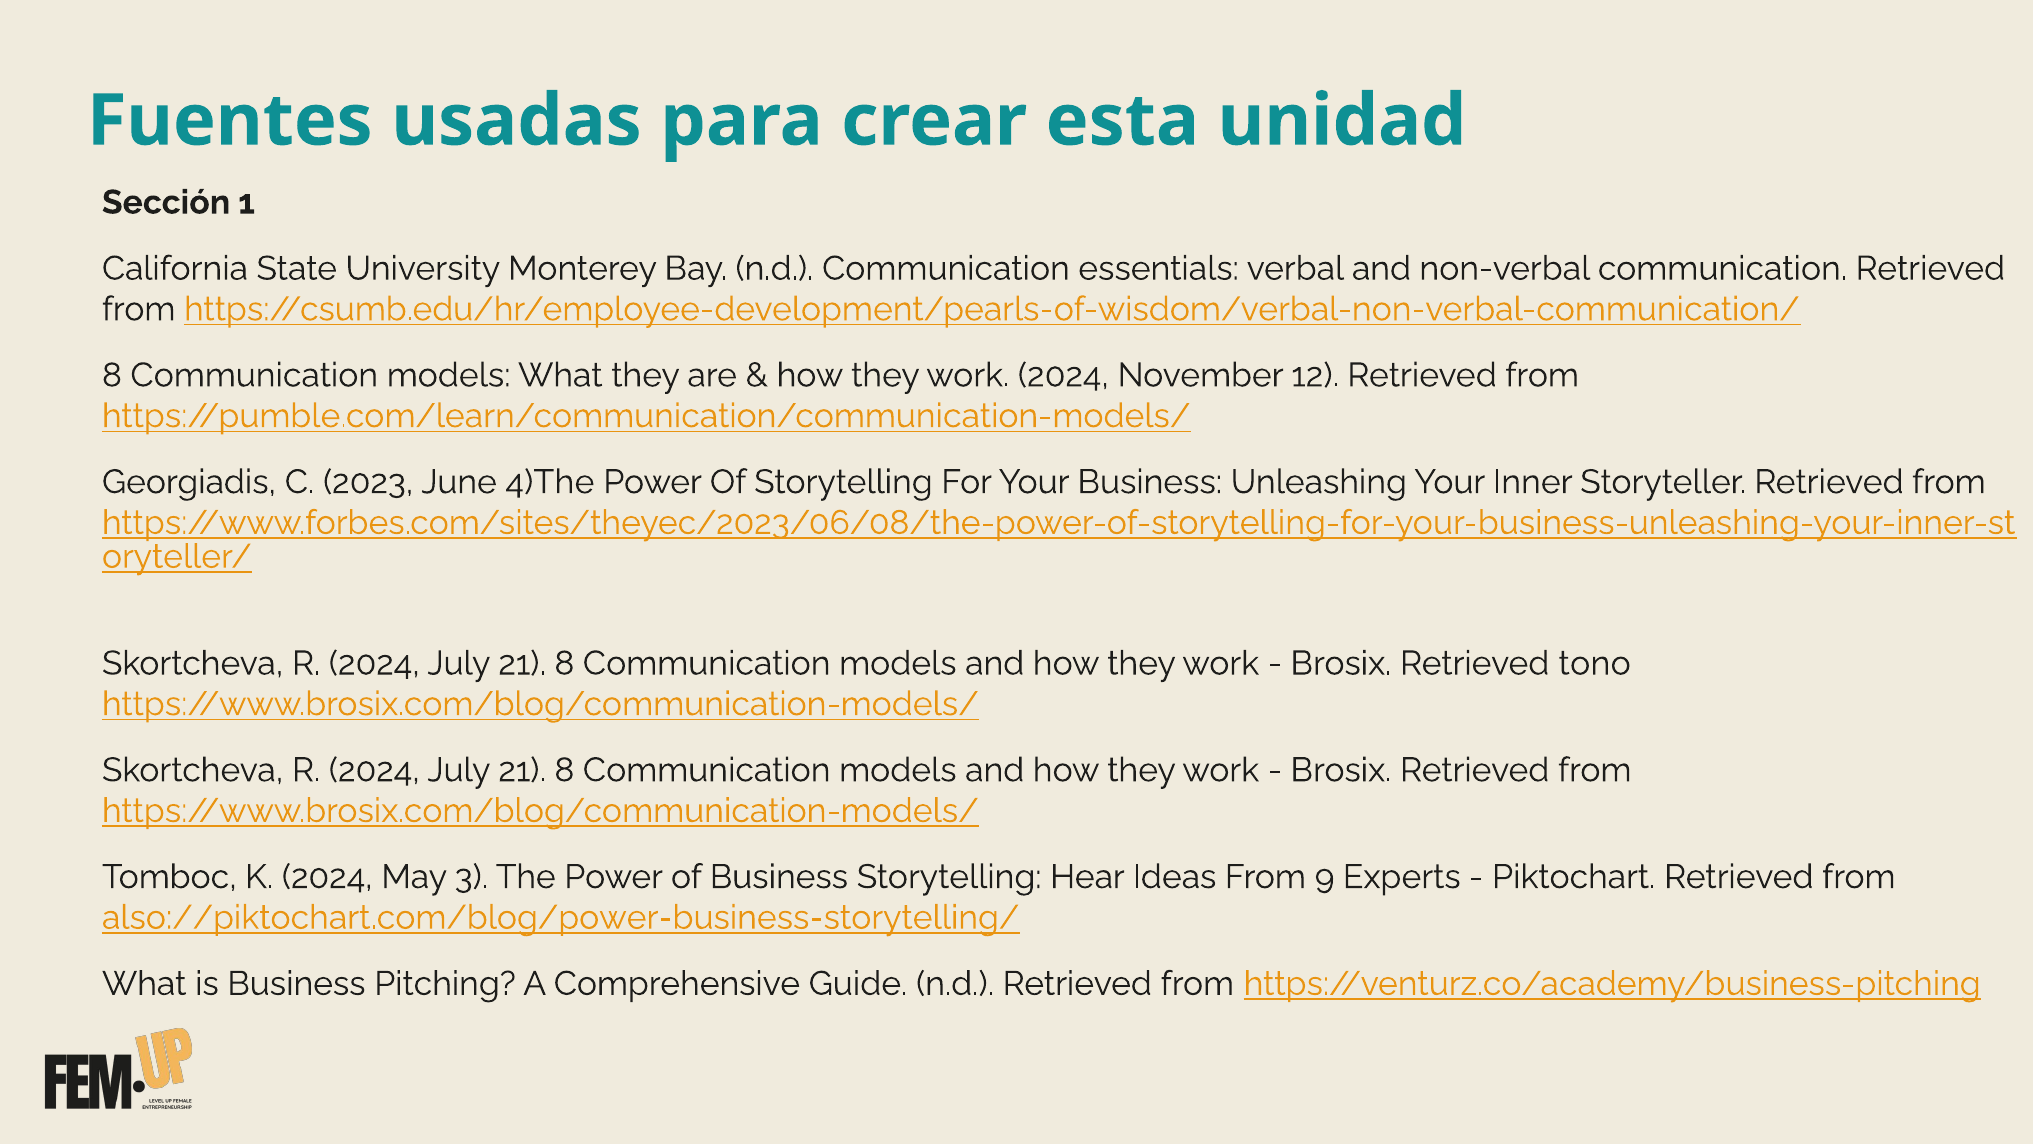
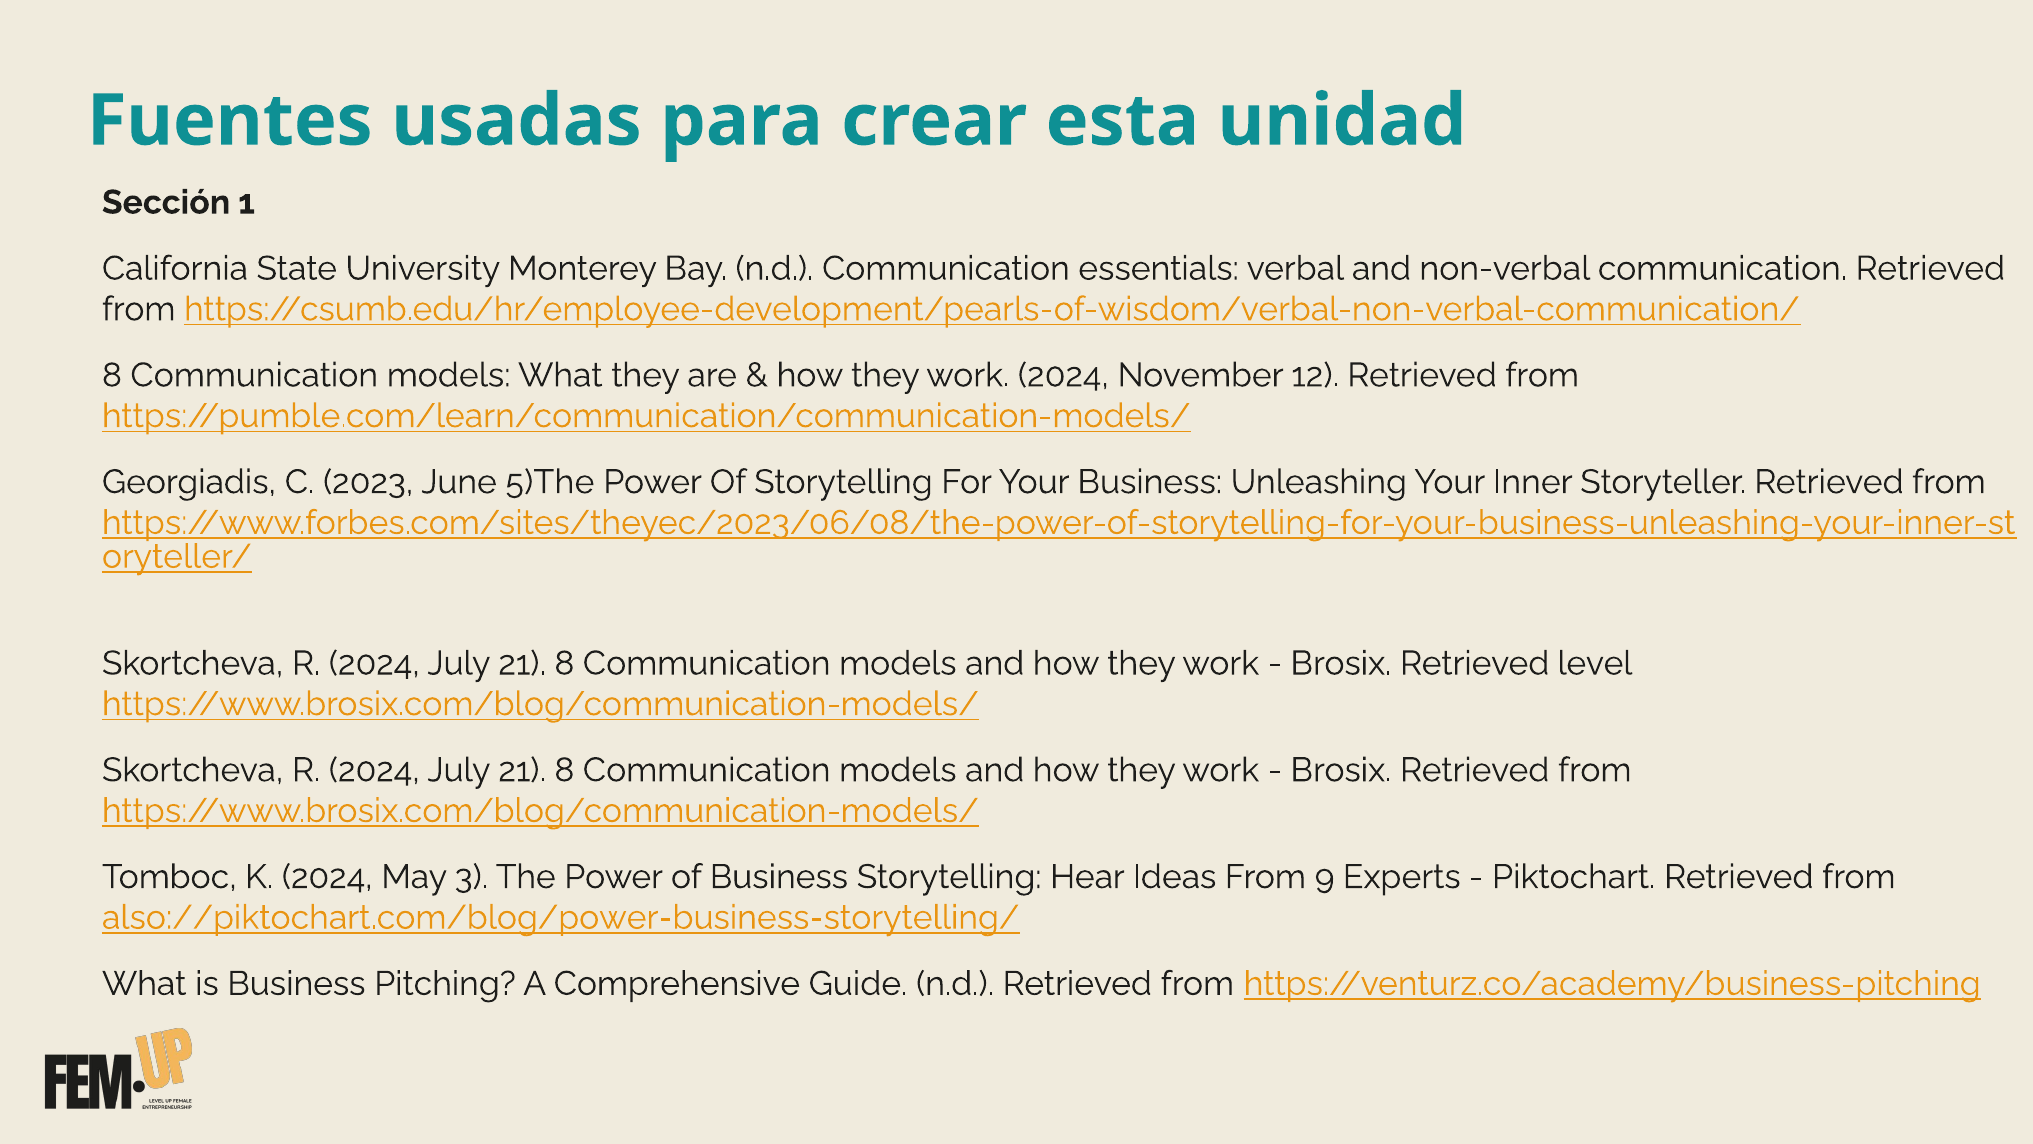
4)The: 4)The -> 5)The (550, 482)
tono: tono -> level (1595, 663)
